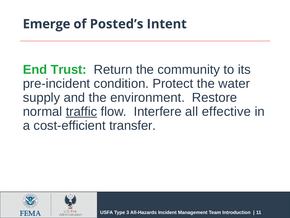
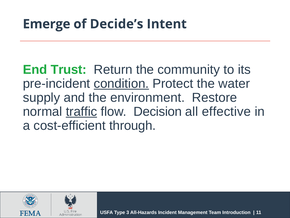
Posted’s: Posted’s -> Decide’s (117, 24)
condition underline: none -> present (121, 83)
Interfere: Interfere -> Decision (158, 111)
transfer: transfer -> through (133, 125)
